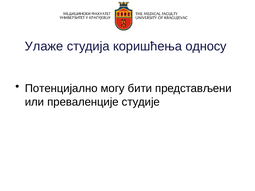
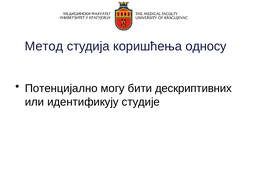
Улаже: Улаже -> Метод (44, 46)
представљени: представљени -> дескриптивних (193, 89)
преваленције: преваленције -> идентификују (83, 102)
